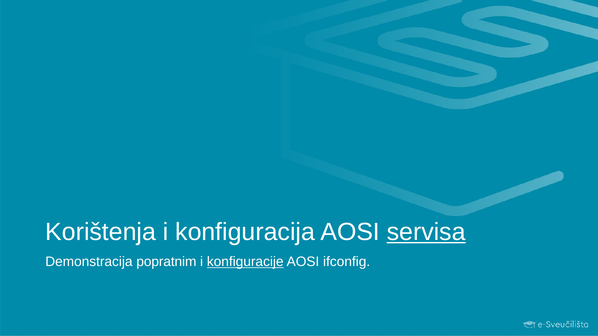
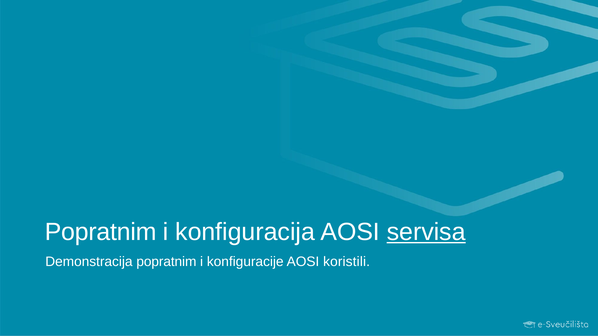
Korištenja: Korištenja -> Popratnim (101, 232)
konfiguracije underline: present -> none (245, 262)
ifconfig: ifconfig -> koristili (347, 262)
